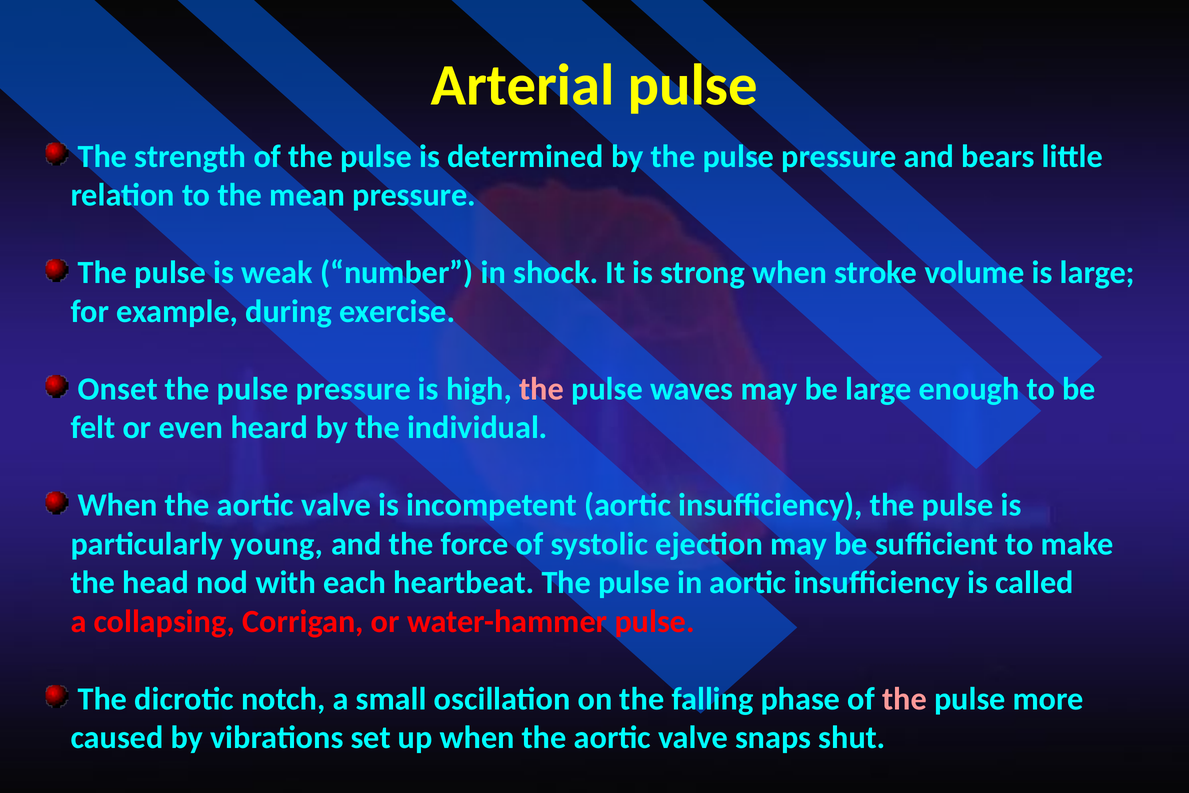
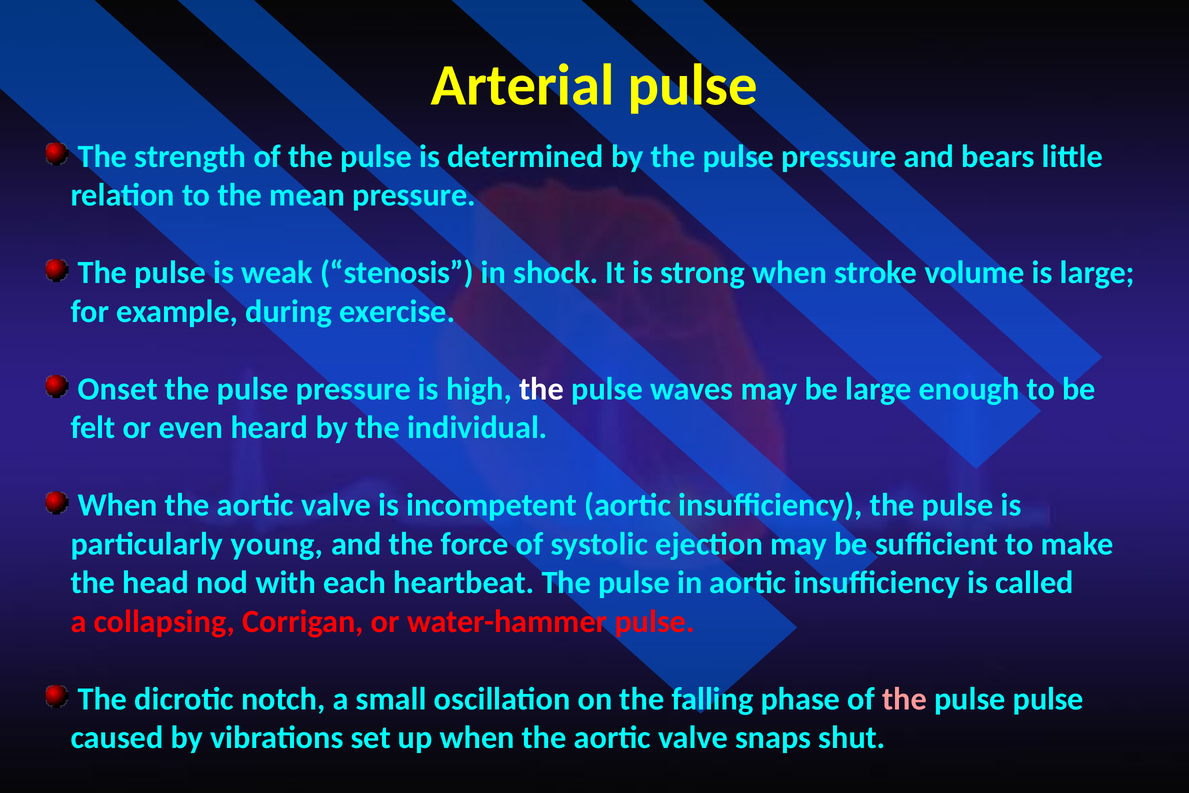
number: number -> stenosis (397, 272)
the colour: pink -> white (542, 389)
pulse more: more -> pulse (1048, 699)
